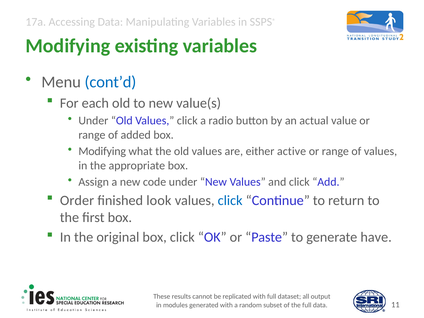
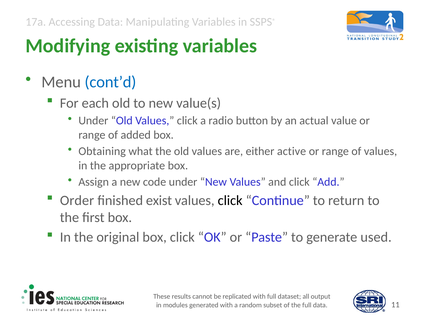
Modifying: Modifying -> Obtaining (102, 151)
look: look -> exist (159, 201)
click colour: blue -> black (230, 201)
have: have -> used (376, 237)
